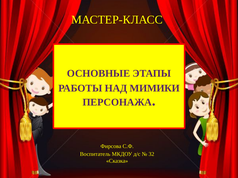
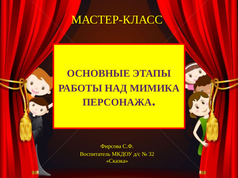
МИМИКИ: МИМИКИ -> МИМИКА (155, 88)
